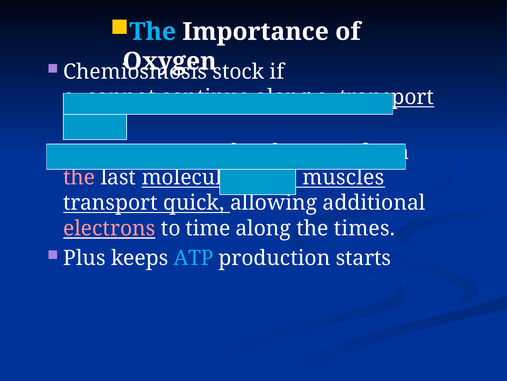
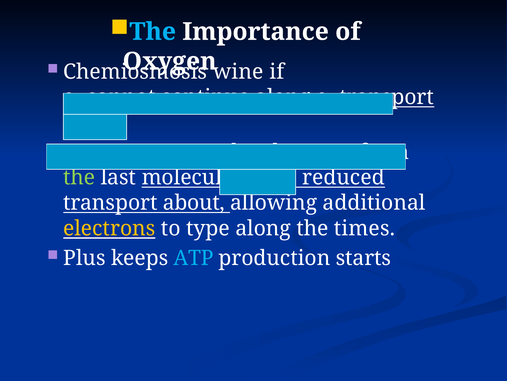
stock: stock -> wine (238, 72)
the colour: pink -> light green (79, 177)
muscles: muscles -> reduced (343, 177)
quick: quick -> about (194, 203)
electrons colour: pink -> yellow (109, 228)
time: time -> type (208, 228)
